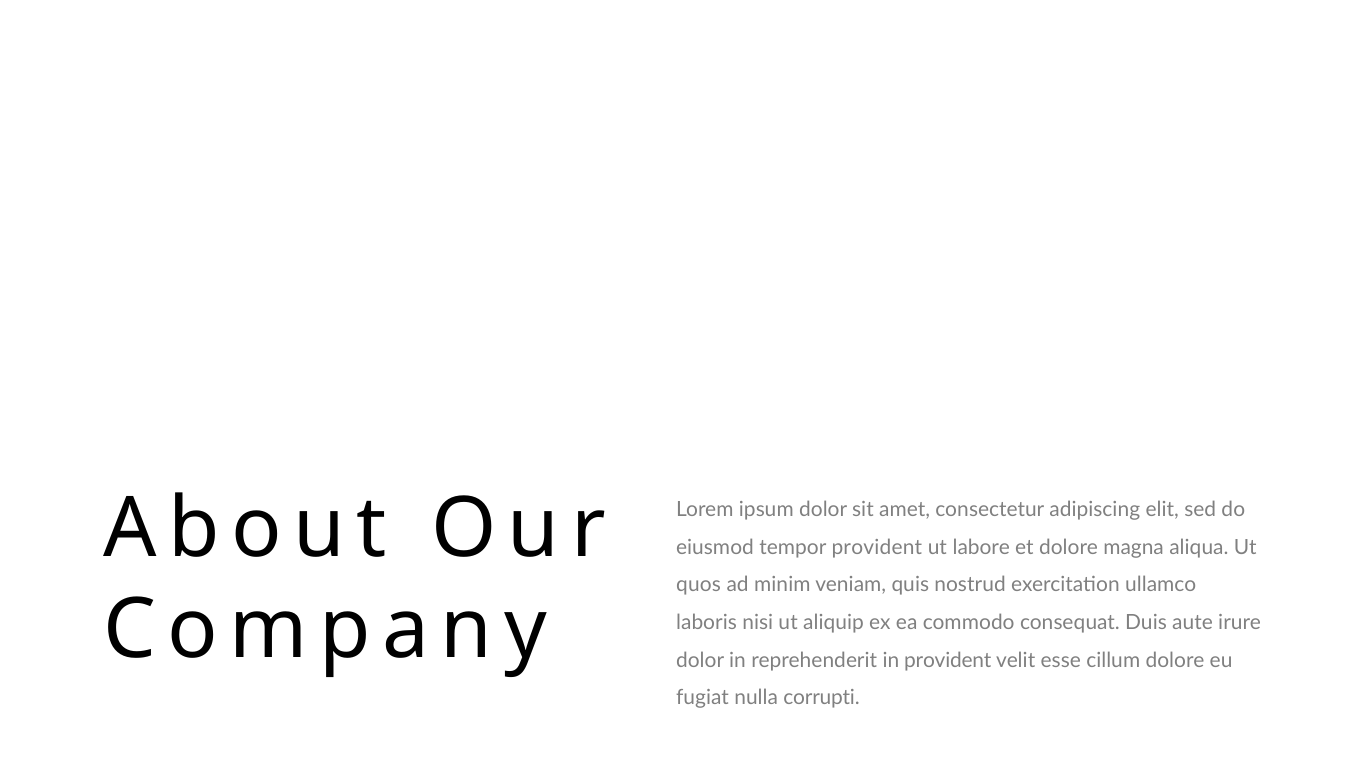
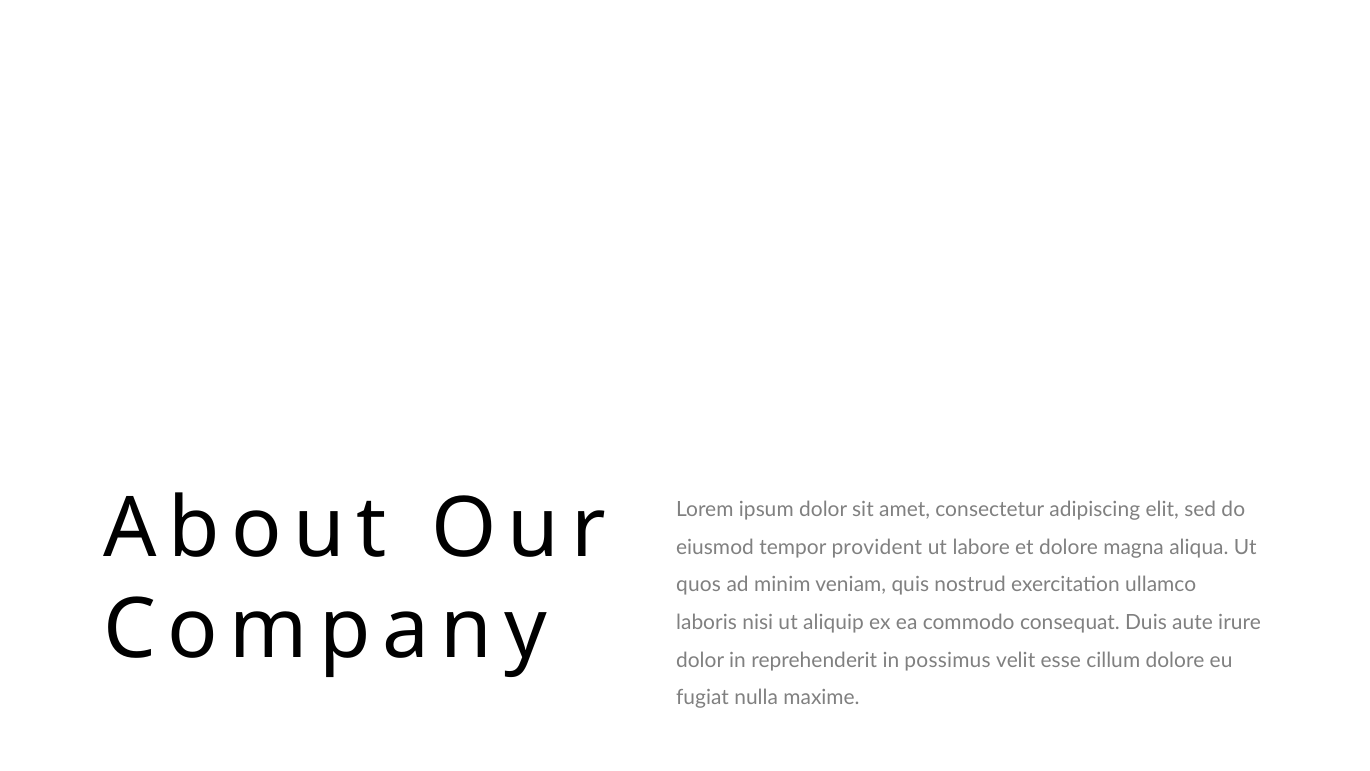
in provident: provident -> possimus (948, 660)
corrupti: corrupti -> maxime (822, 698)
